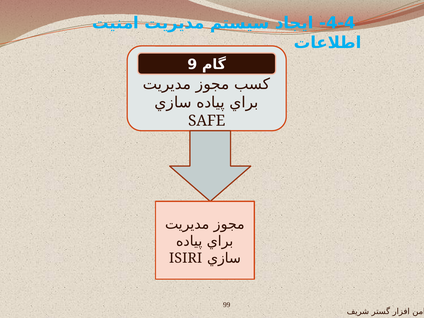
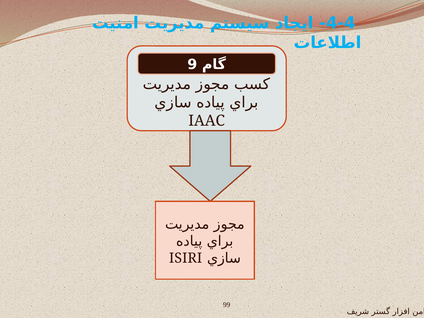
SAFE: SAFE -> IAAC (207, 121)
